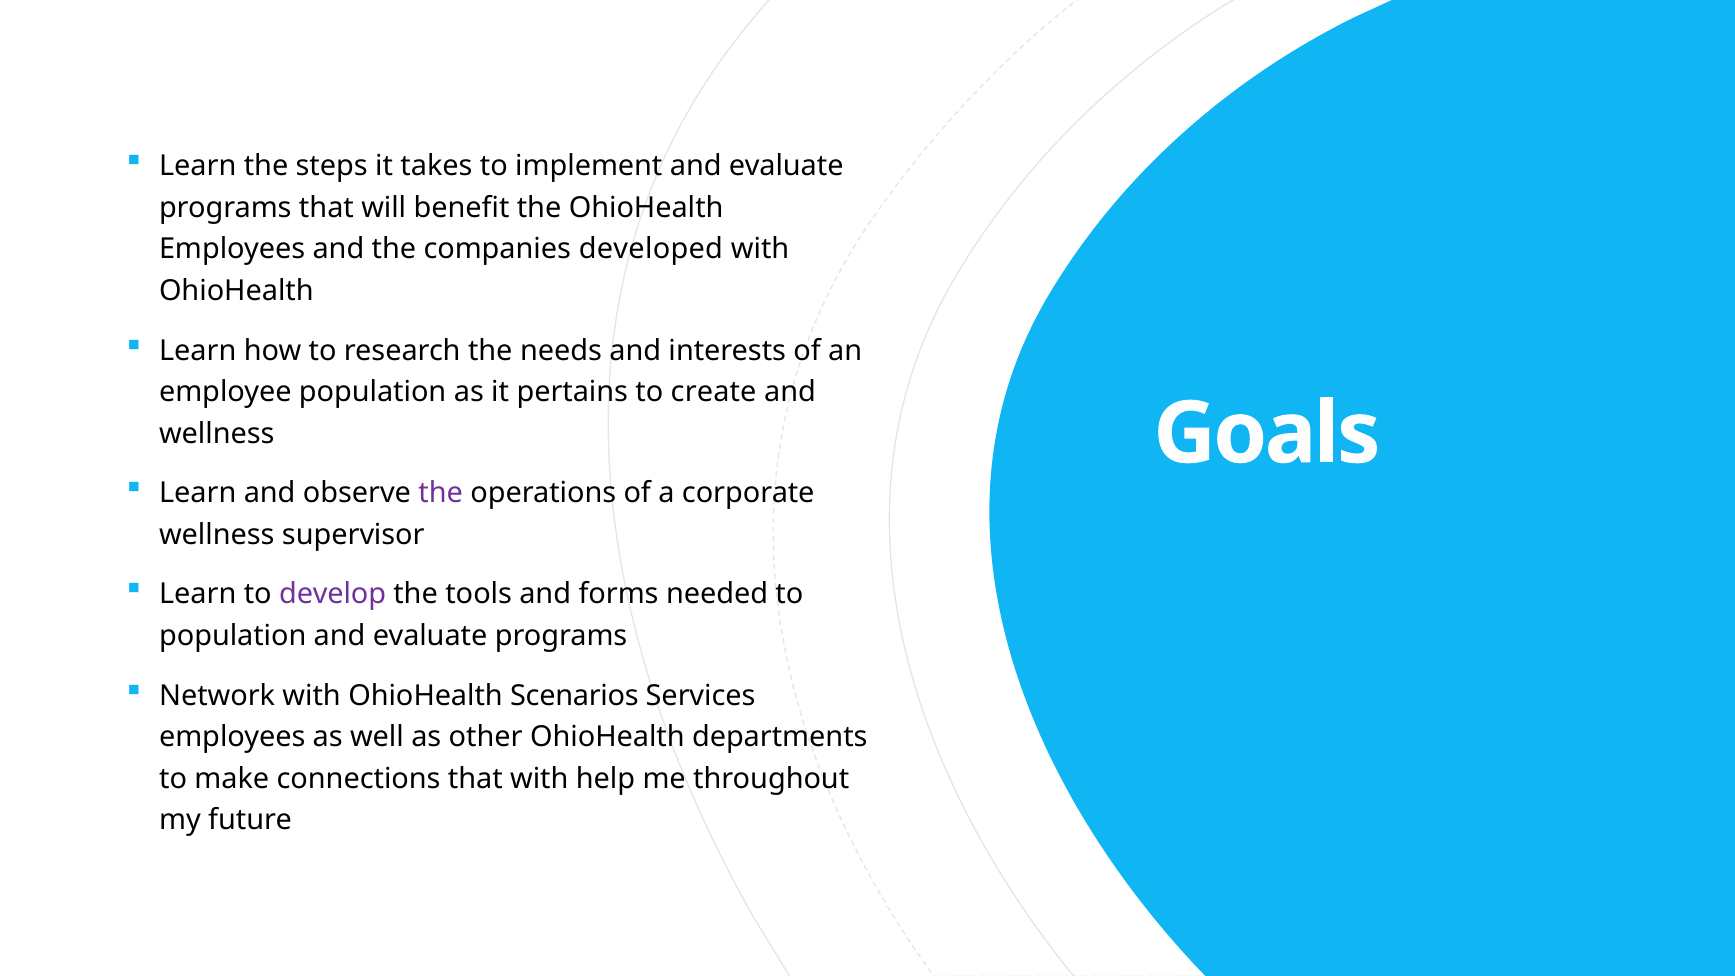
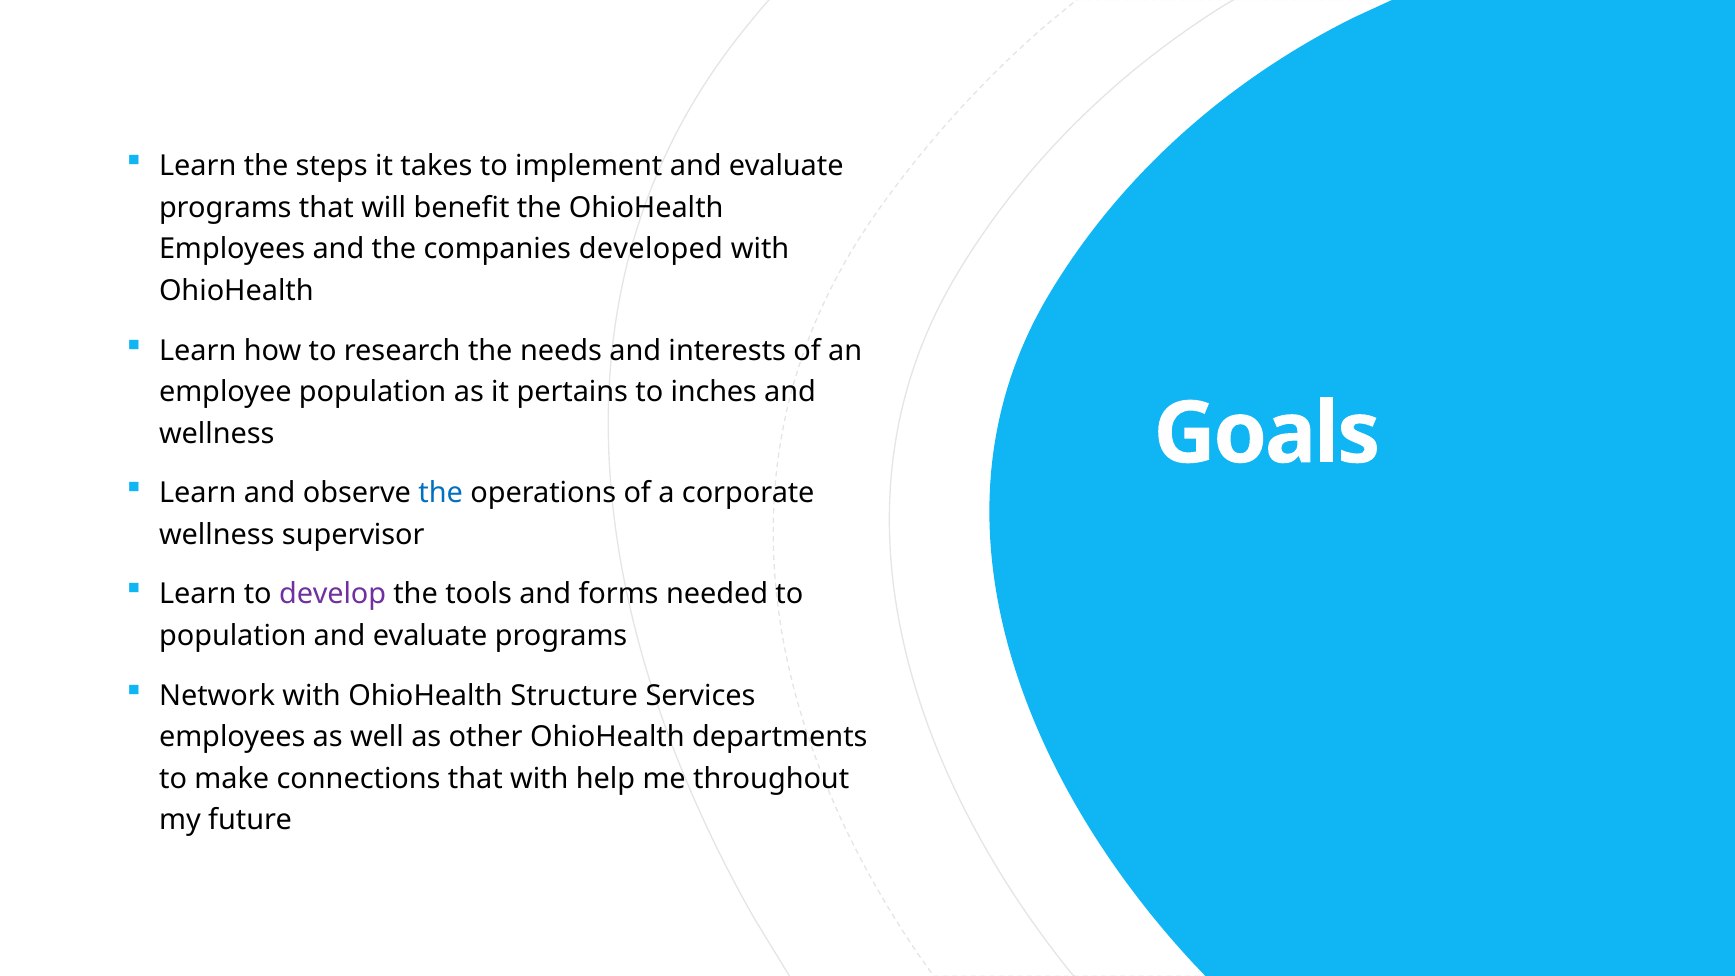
create: create -> inches (714, 392)
the colour: purple -> blue (441, 493)
Scenarios: Scenarios -> Structure (574, 696)
